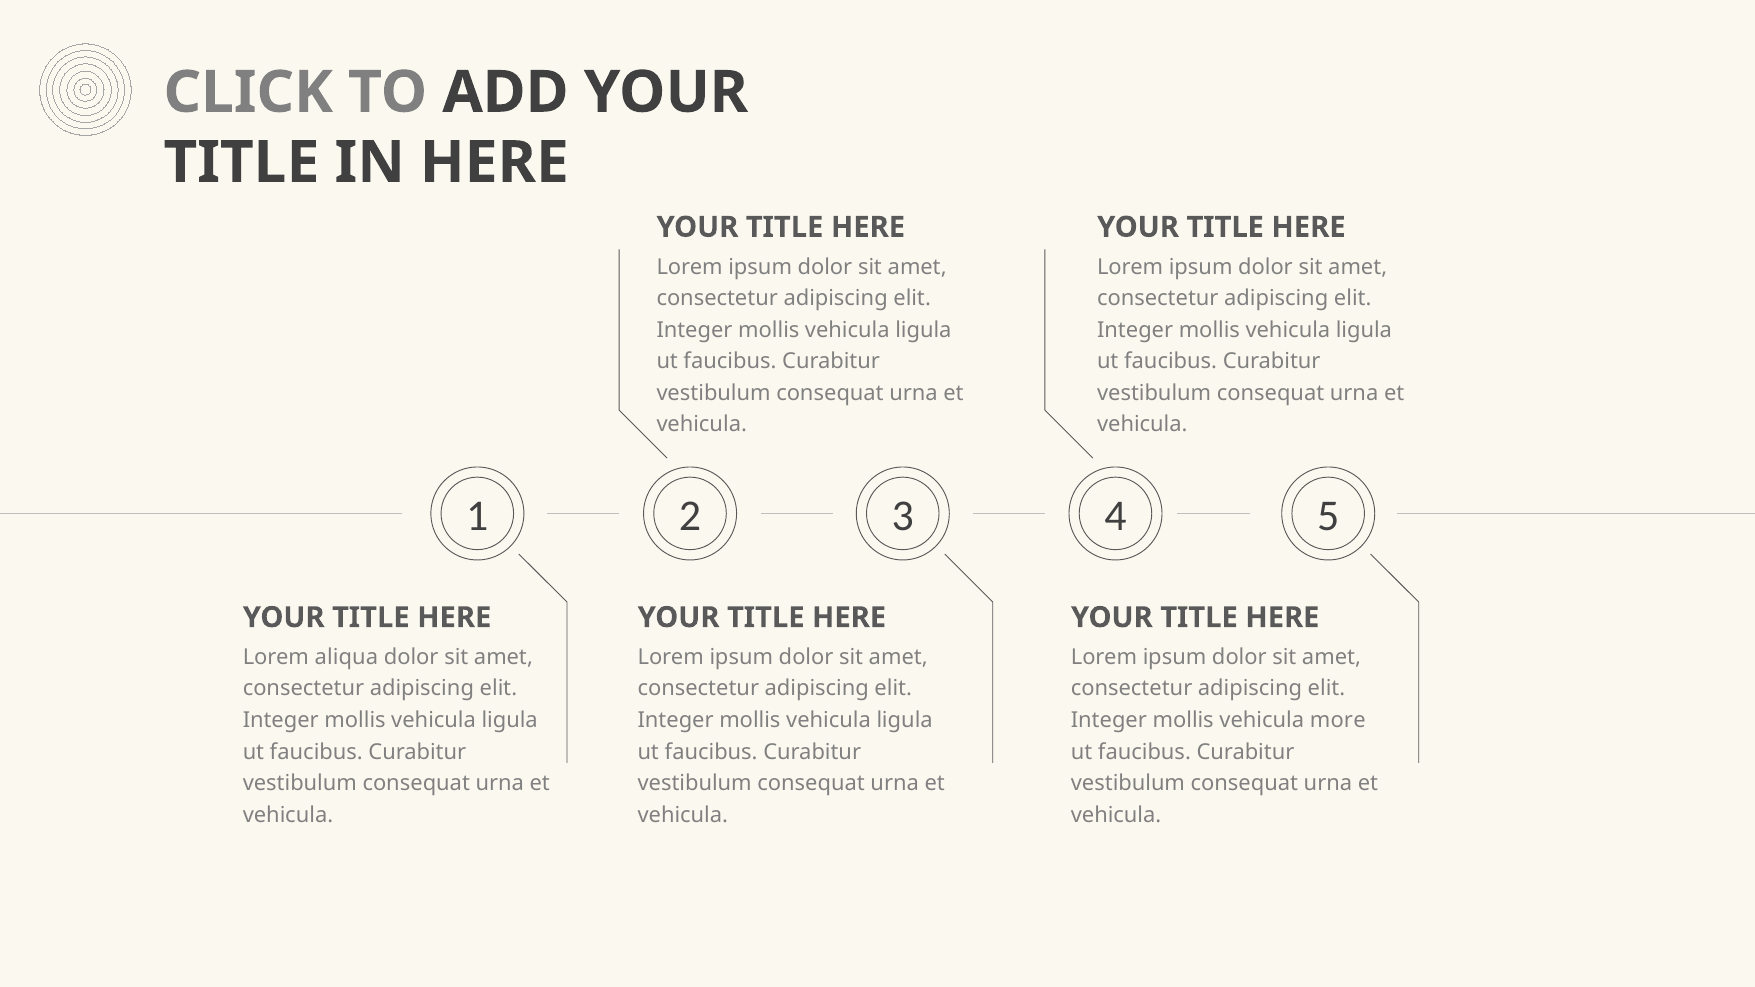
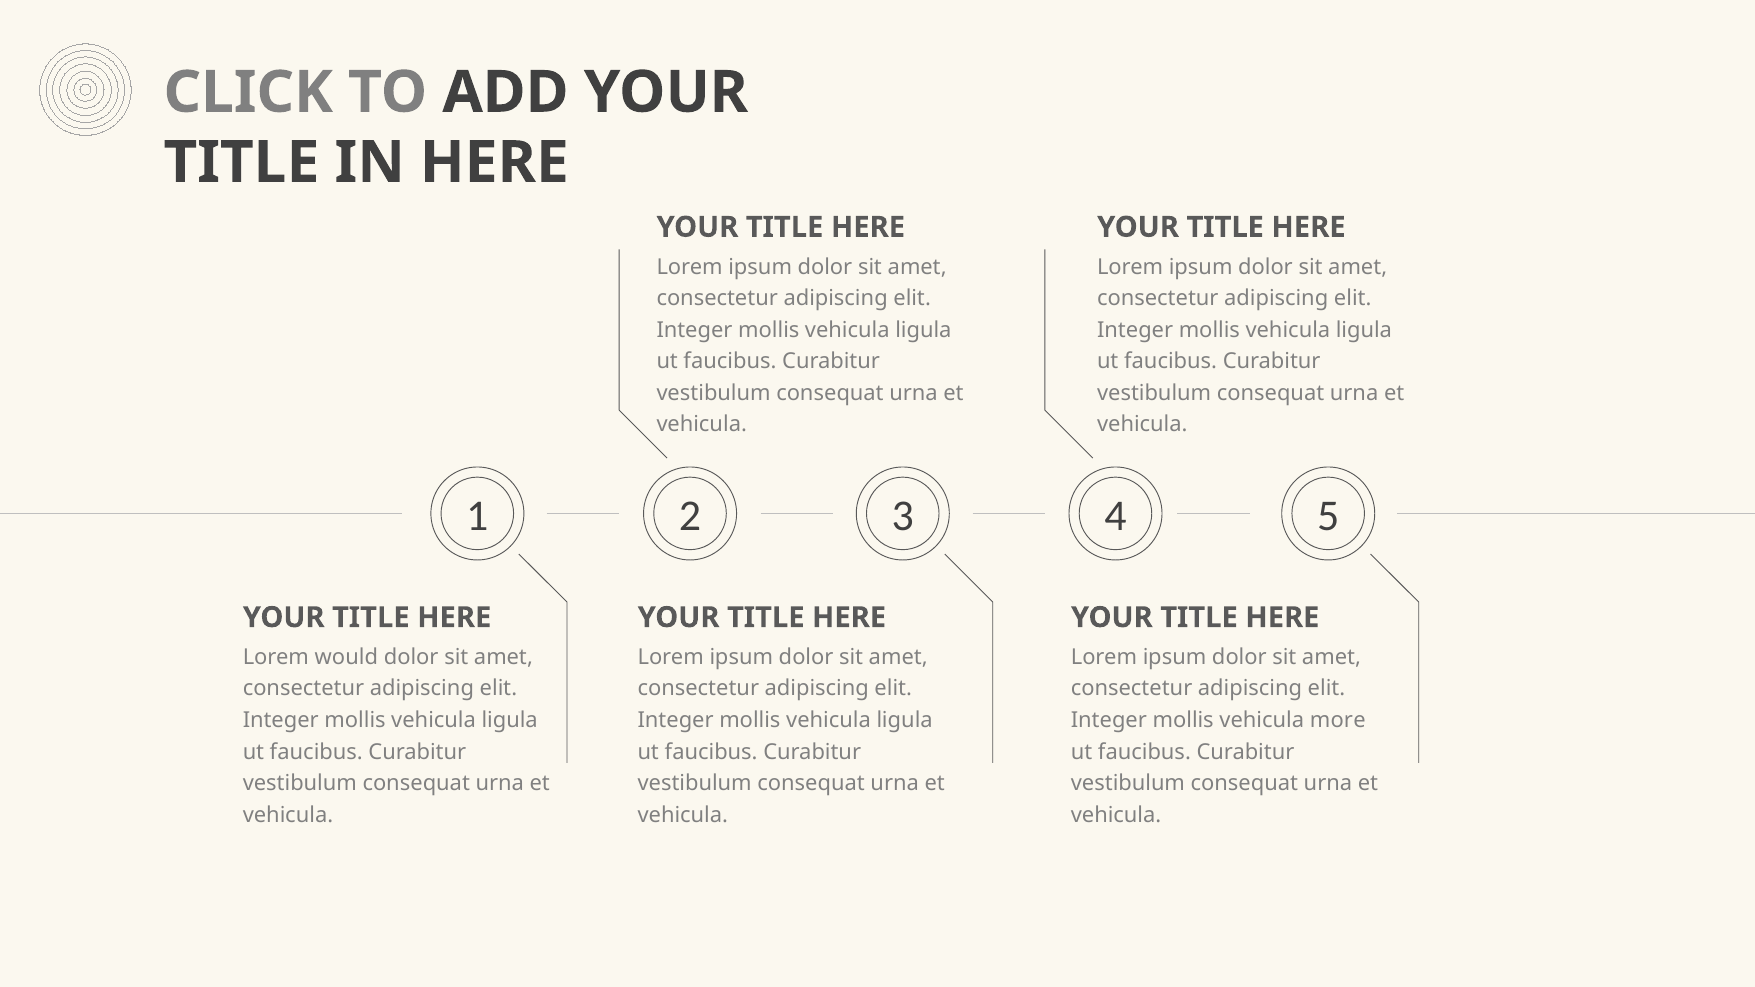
aliqua: aliqua -> would (346, 657)
